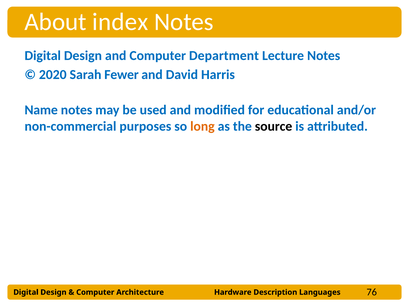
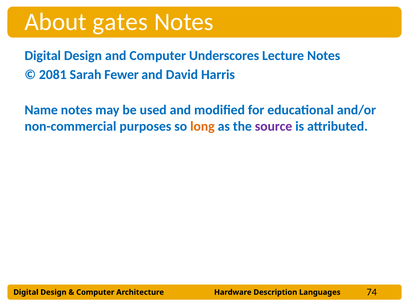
index: index -> gates (120, 22)
Department: Department -> Underscores (224, 55)
2020: 2020 -> 2081 (53, 75)
source colour: black -> purple (274, 126)
76: 76 -> 74 (372, 292)
